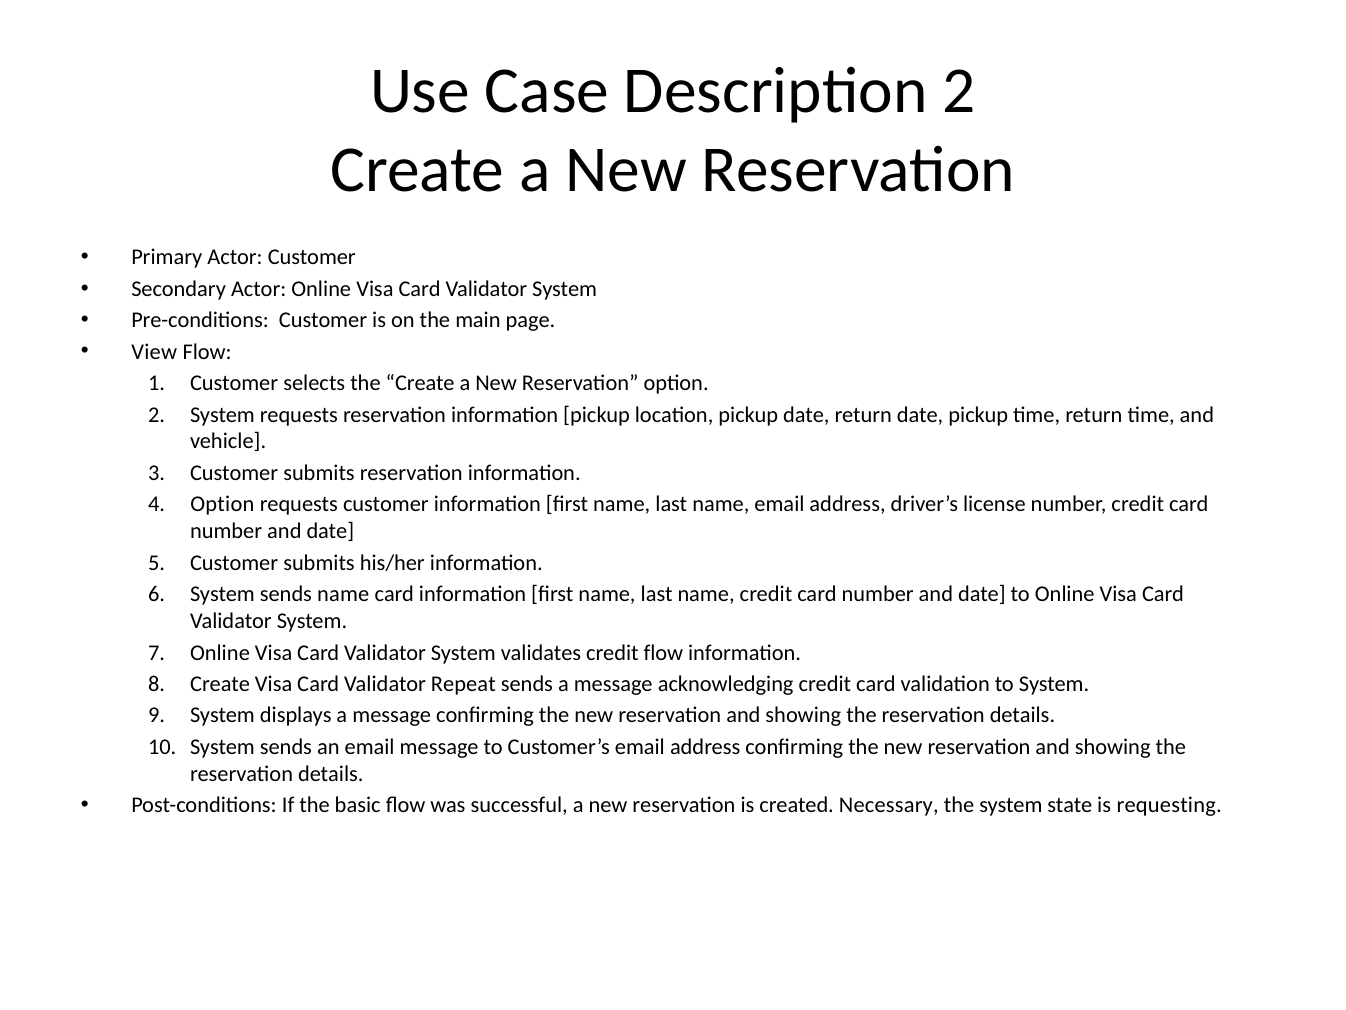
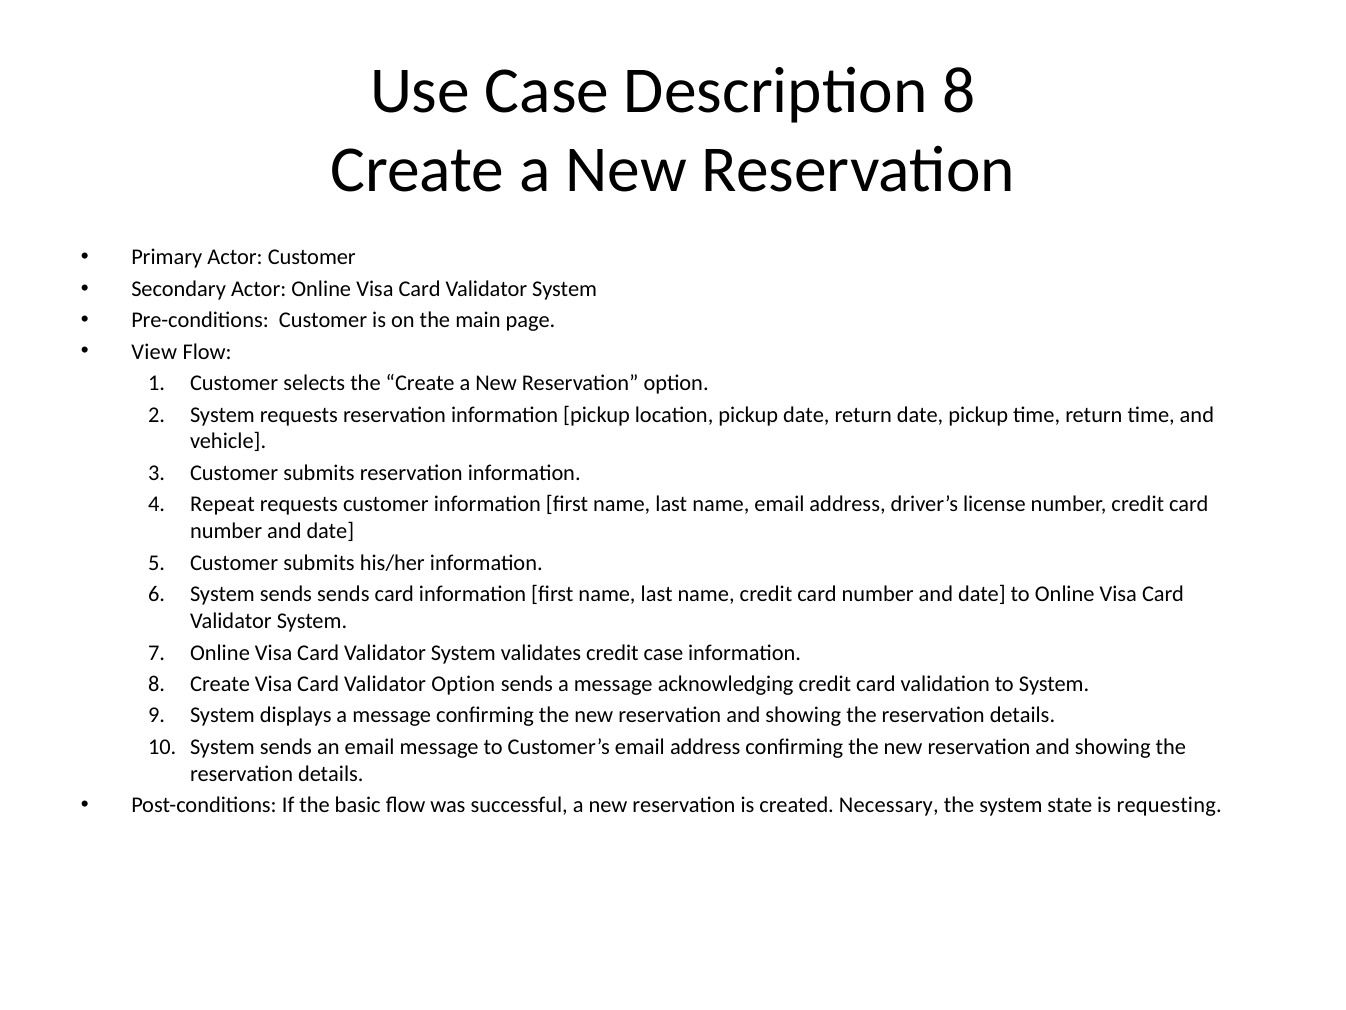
Description 2: 2 -> 8 (959, 91)
Option: Option -> Repeat (222, 504)
sends name: name -> sends (343, 594)
credit flow: flow -> case (663, 652)
Validator Repeat: Repeat -> Option (463, 684)
